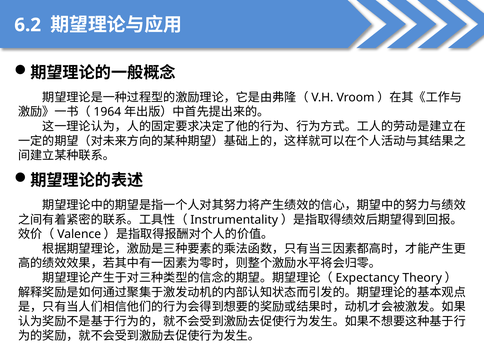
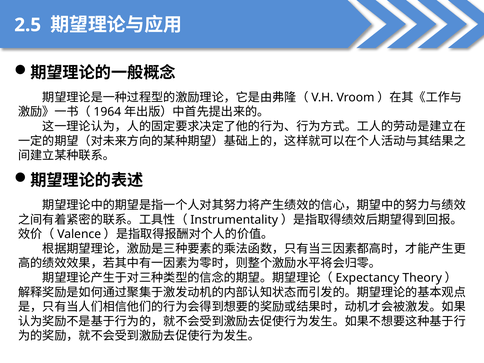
6.2: 6.2 -> 2.5 (28, 25)
